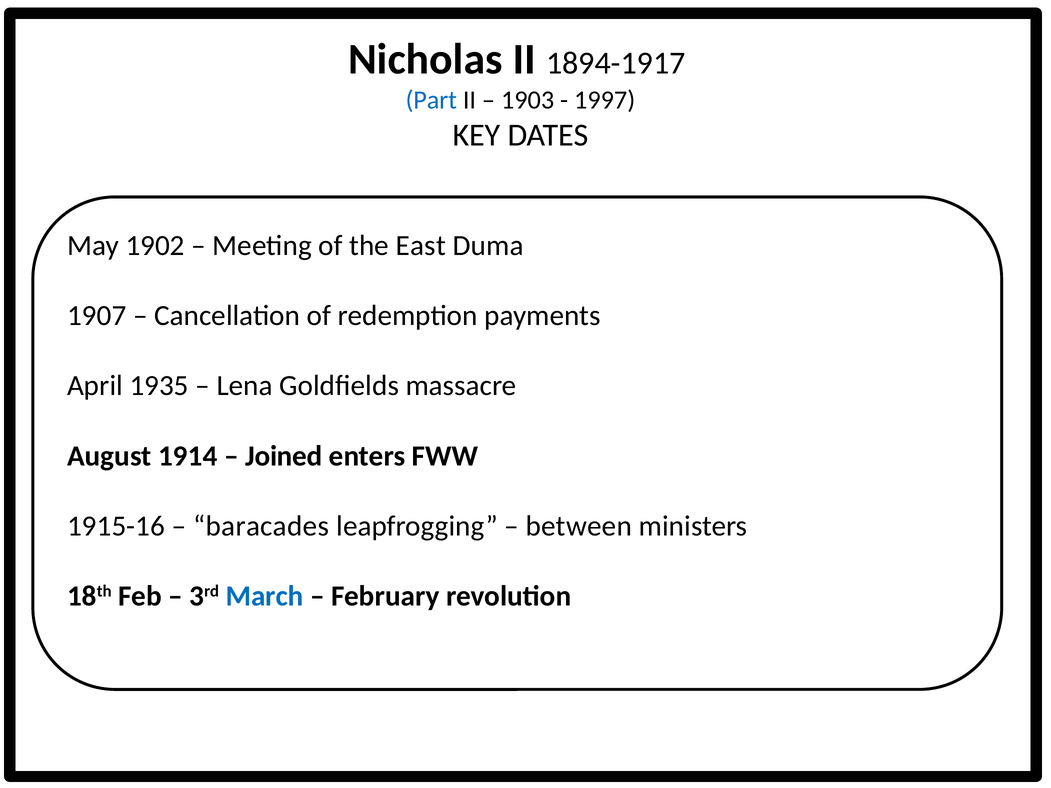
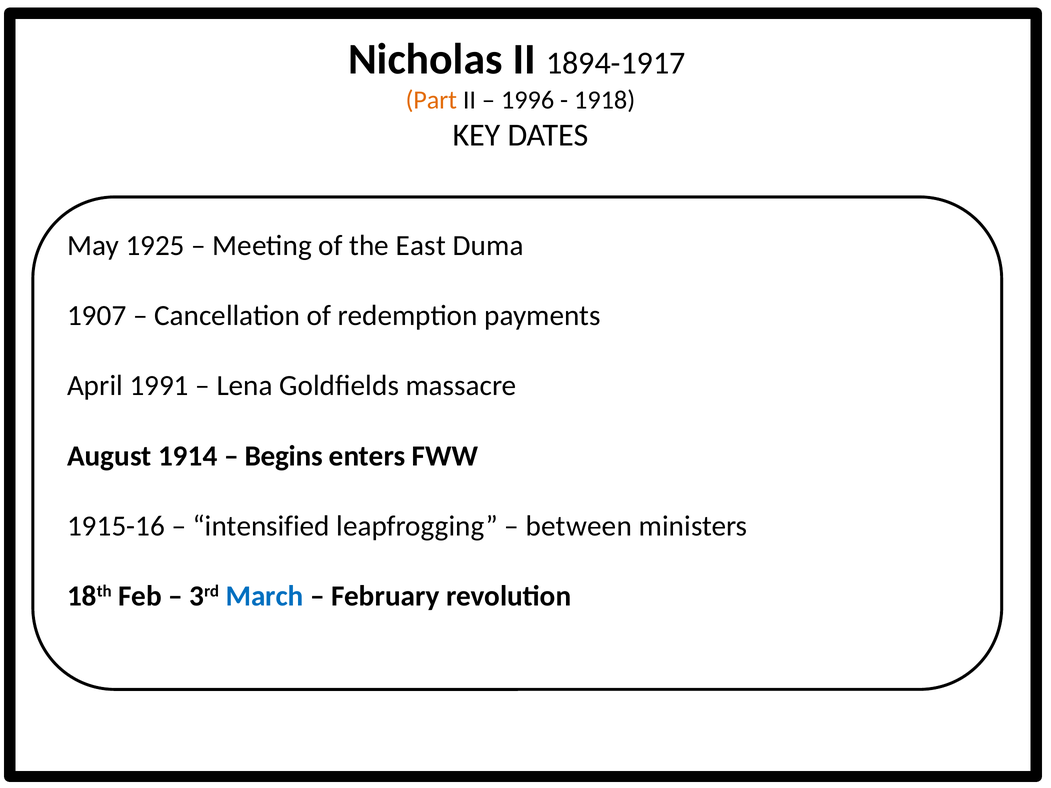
Part colour: blue -> orange (431, 100)
1903: 1903 -> 1996 (528, 100)
1997: 1997 -> 1918 (605, 100)
1902: 1902 -> 1925 (155, 246)
1935: 1935 -> 1991 (159, 386)
Joined: Joined -> Begins (284, 456)
baracades: baracades -> intensified (261, 526)
